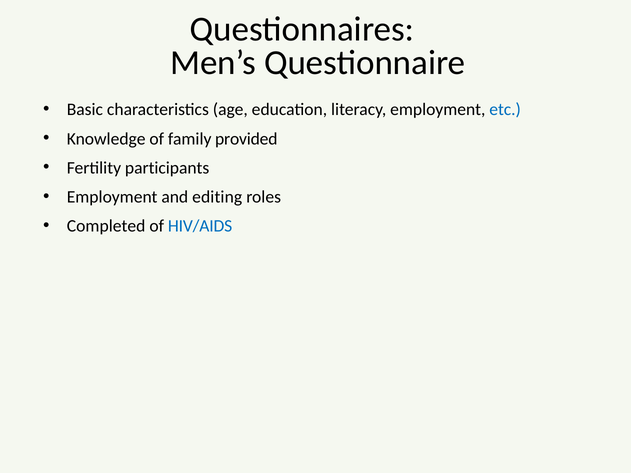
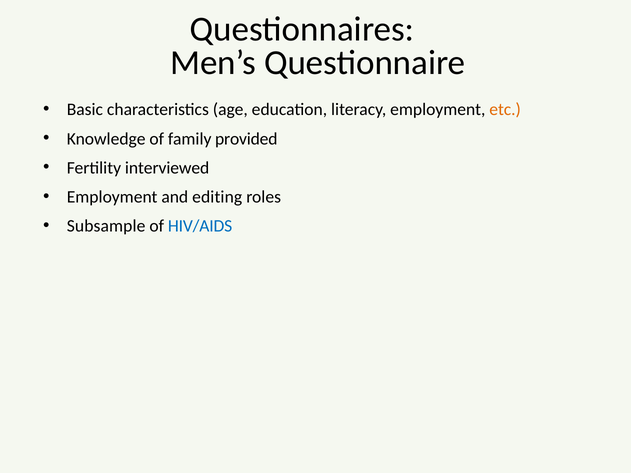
etc colour: blue -> orange (505, 110)
participants: participants -> interviewed (167, 168)
Completed: Completed -> Subsample (106, 226)
